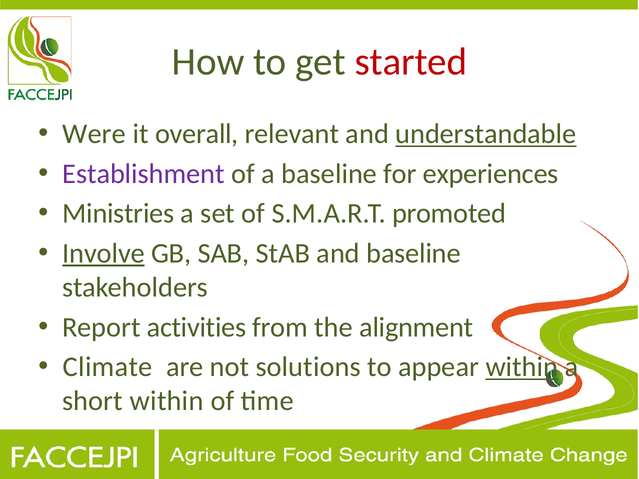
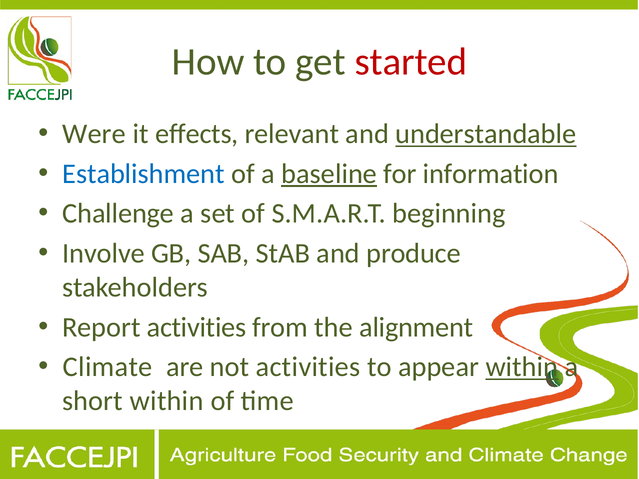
overall: overall -> effects (197, 134)
Establishment colour: purple -> blue (144, 174)
baseline underline: none -> present (329, 174)
experiences: experiences -> information (491, 174)
Ministries: Ministries -> Challenge (118, 214)
promoted: promoted -> beginning (449, 214)
Involve underline: present -> none (104, 253)
and baseline: baseline -> produce (414, 253)
not solutions: solutions -> activities (308, 367)
